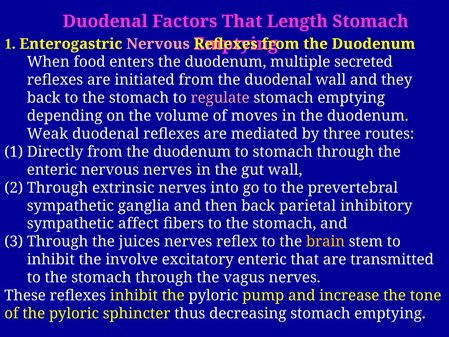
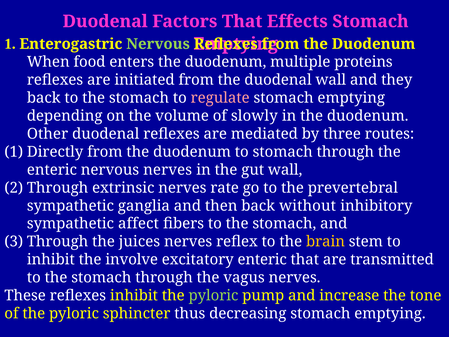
Length: Length -> Effects (297, 21)
Nervous colour: pink -> light green (158, 44)
secreted: secreted -> proteins (363, 62)
moves: moves -> slowly (254, 116)
Weak: Weak -> Other (47, 134)
into: into -> rate (225, 188)
parietal: parietal -> without (308, 206)
pyloric colour: white -> light green (213, 295)
